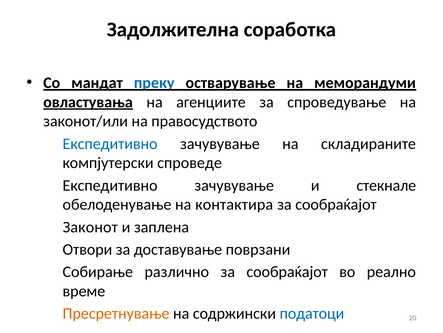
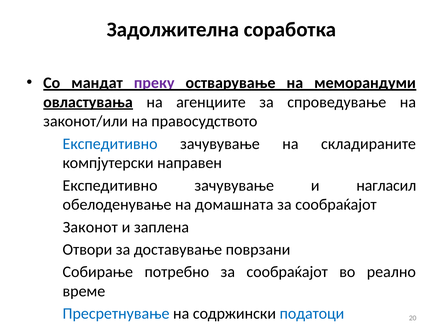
преку colour: blue -> purple (154, 83)
спроведе: спроведе -> направен (190, 163)
стекнале: стекнале -> нагласил (386, 185)
контактира: контактира -> домашната (234, 204)
различно: различно -> потребно (177, 271)
Пресретнување colour: orange -> blue (116, 313)
